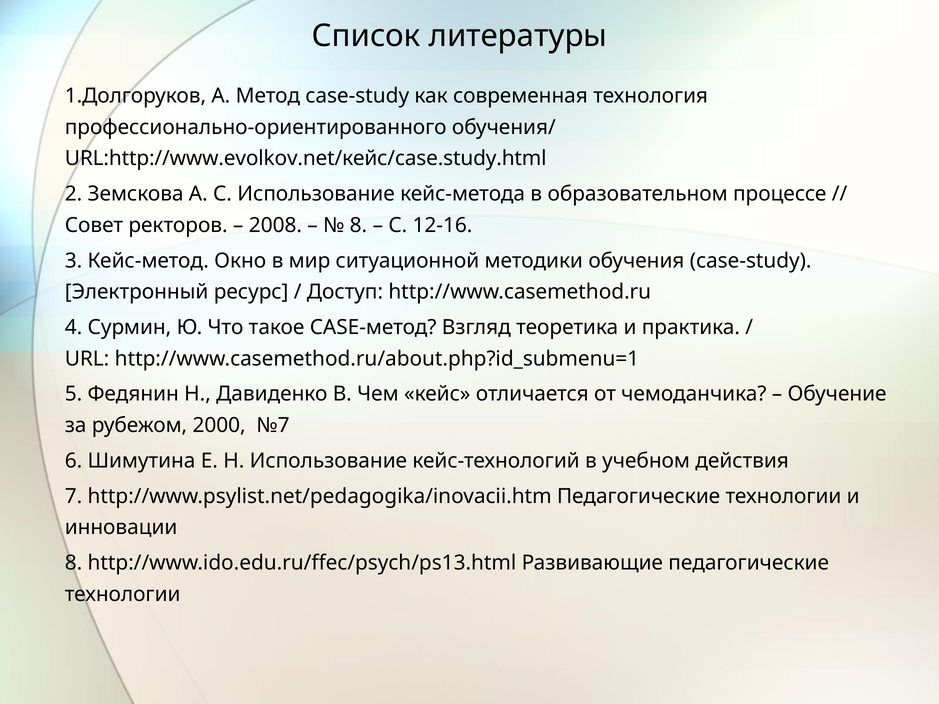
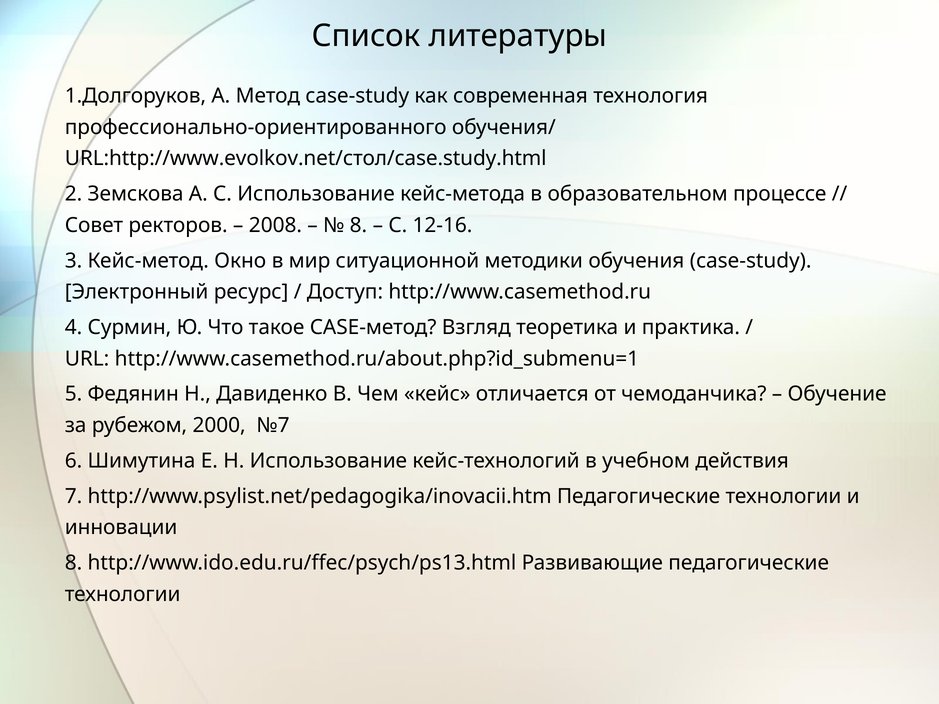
URL:http://www.evolkov.net/кейс/case.study.html: URL:http://www.evolkov.net/кейс/case.study.html -> URL:http://www.evolkov.net/стол/case.study.html (306, 159)
